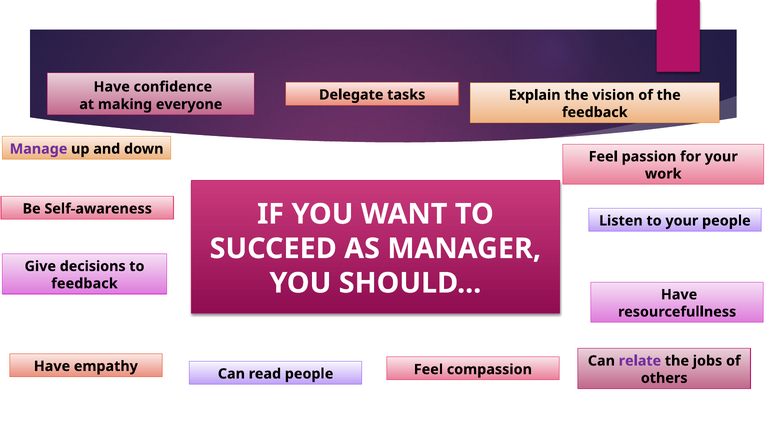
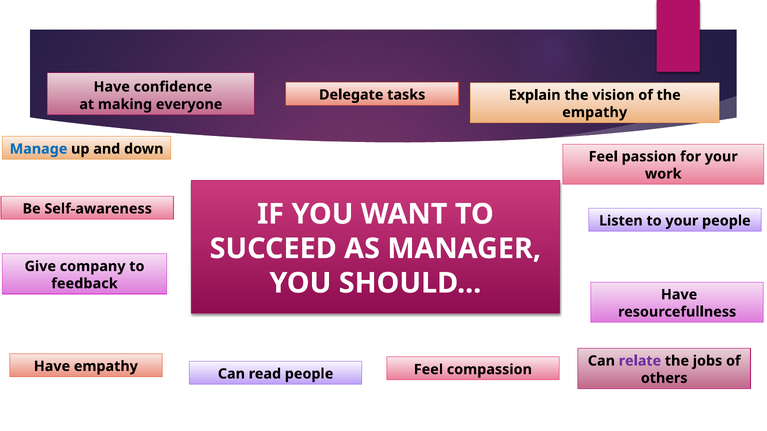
feedback: feedback -> empathy (595, 112)
Manage colour: purple -> blue (39, 149)
decisions: decisions -> company (93, 267)
